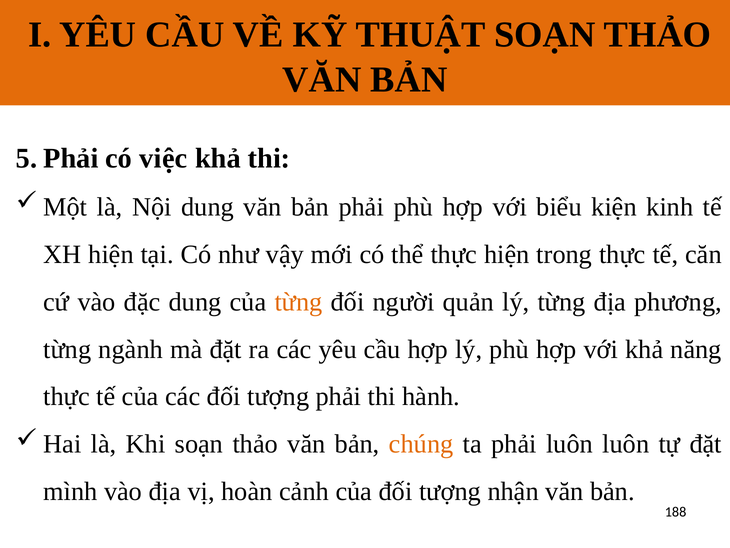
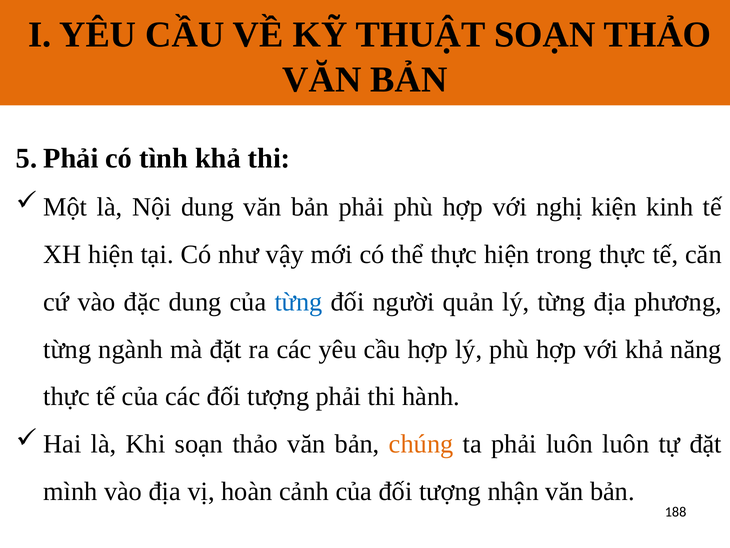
việc: việc -> tình (164, 158)
biểu: biểu -> nghị (559, 207)
từng colour: orange -> blue (299, 302)
